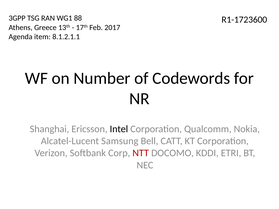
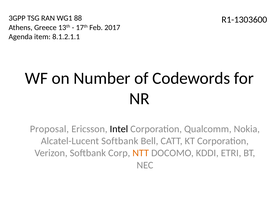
R1-1723600: R1-1723600 -> R1-1303600 (244, 20)
Shanghai: Shanghai -> Proposal (49, 129)
Alcatel-Lucent Samsung: Samsung -> Softbank (120, 141)
NTT colour: red -> orange (141, 153)
